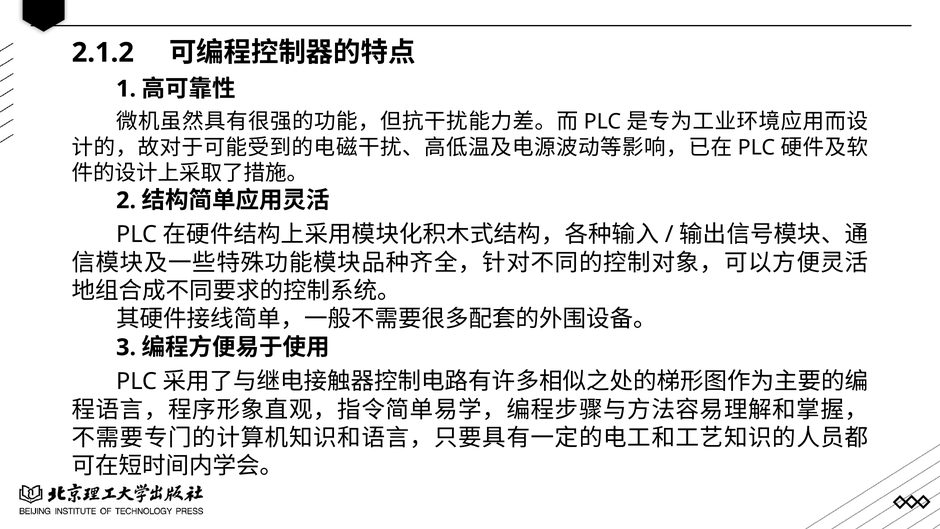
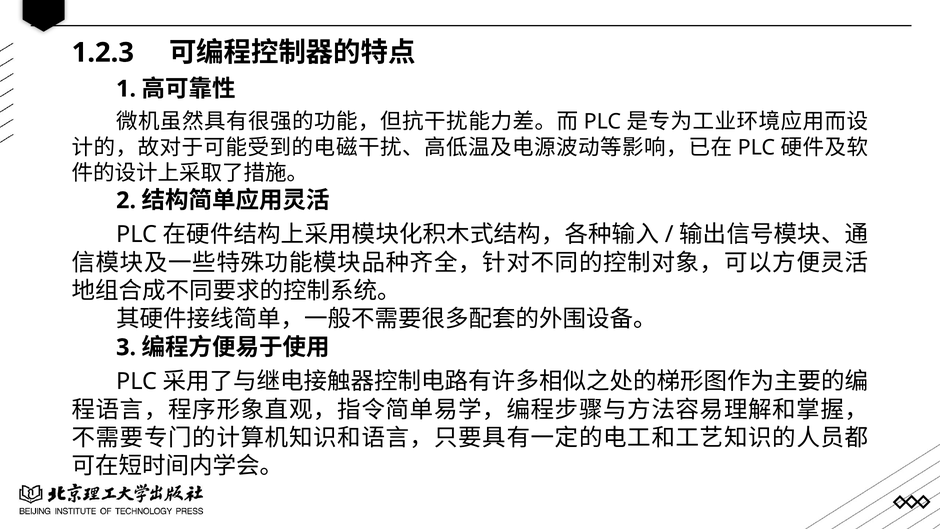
2.1.2: 2.1.2 -> 1.2.3 (103, 53)
